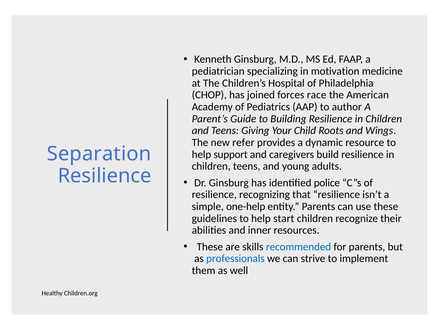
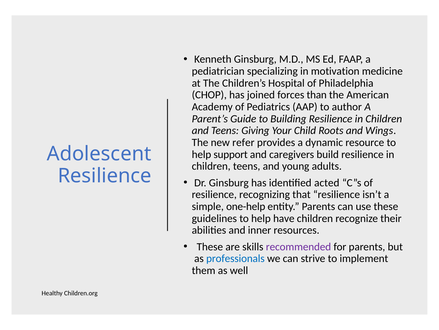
race: race -> than (317, 95)
Separation: Separation -> Adolescent (99, 154)
police: police -> acted (327, 182)
start: start -> have (284, 218)
recommended colour: blue -> purple (298, 246)
